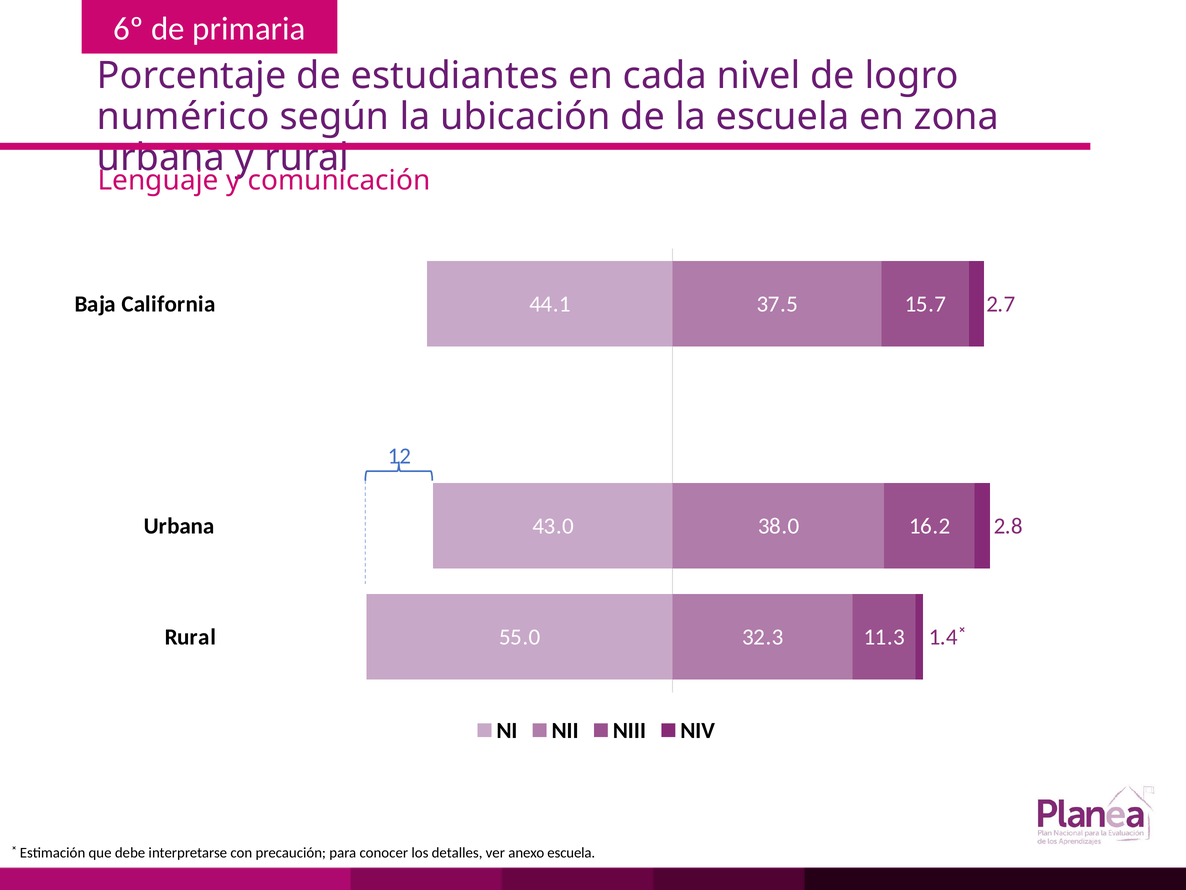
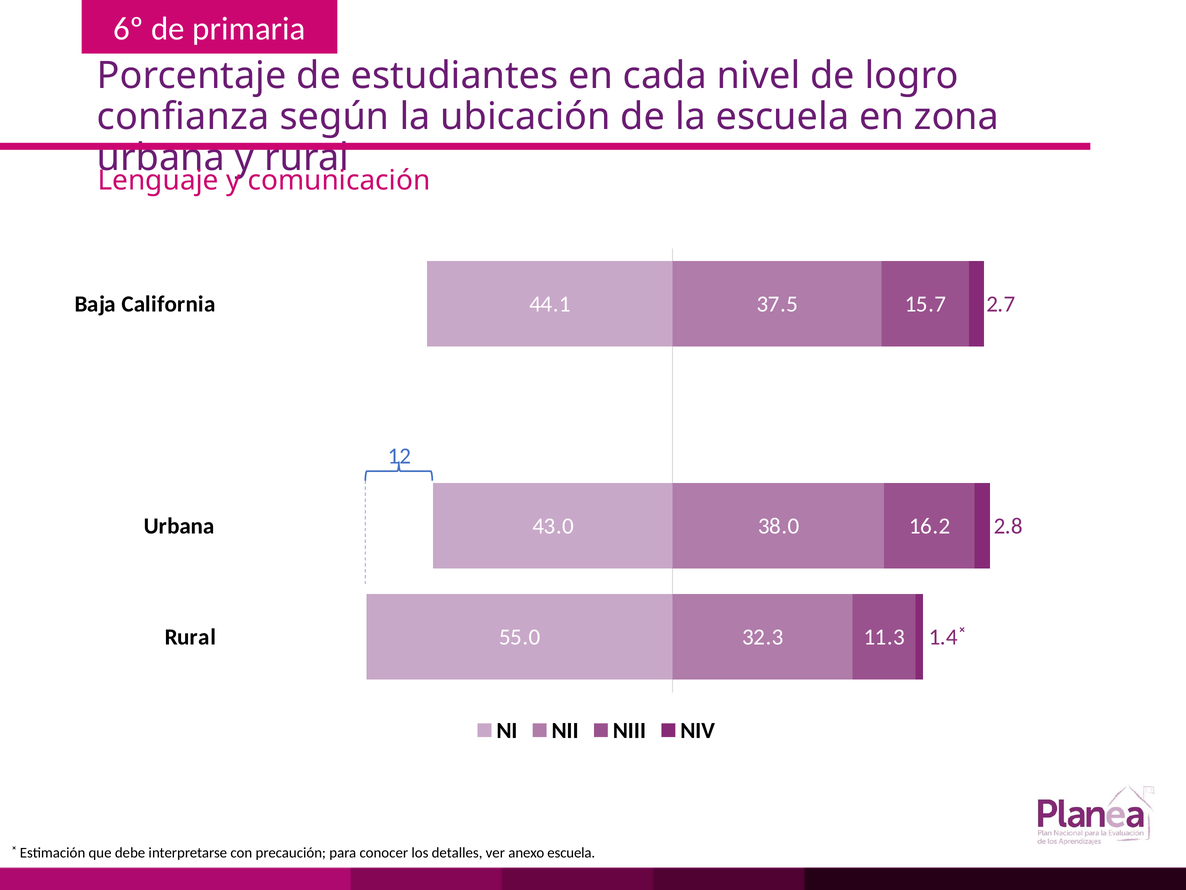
numérico: numérico -> confianza (183, 117)
